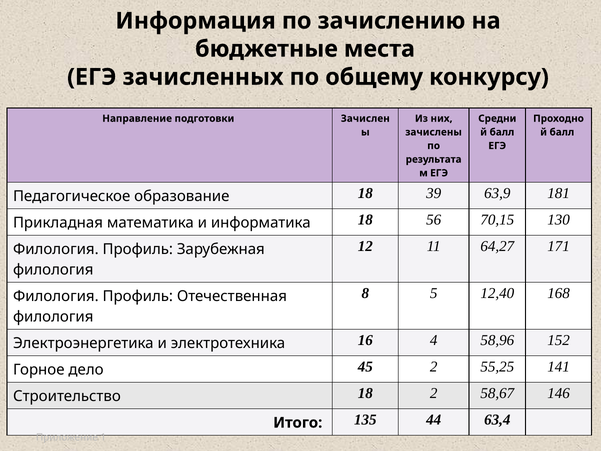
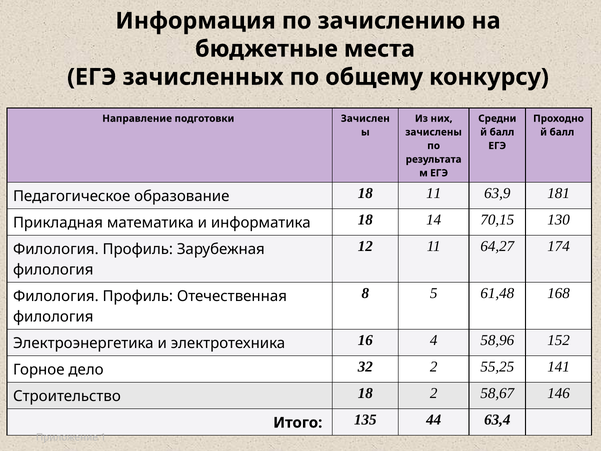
18 39: 39 -> 11 (434, 193)
56: 56 -> 14 (434, 220)
171: 171 -> 174 (559, 246)
12,40: 12,40 -> 61,48 (497, 293)
45: 45 -> 32 (365, 366)
